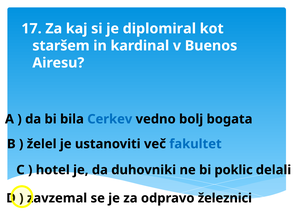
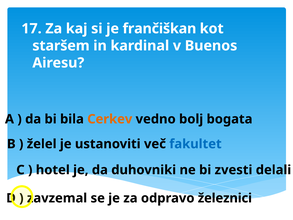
diplomiral: diplomiral -> frančiškan (159, 29)
Cerkev colour: blue -> orange (110, 119)
poklic: poklic -> zvesti (234, 170)
